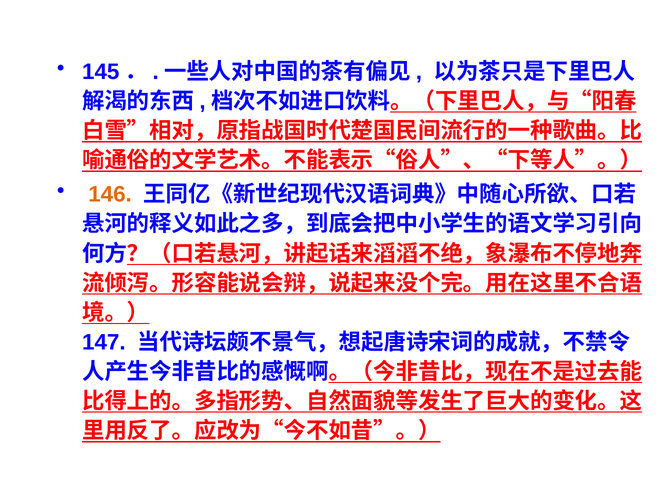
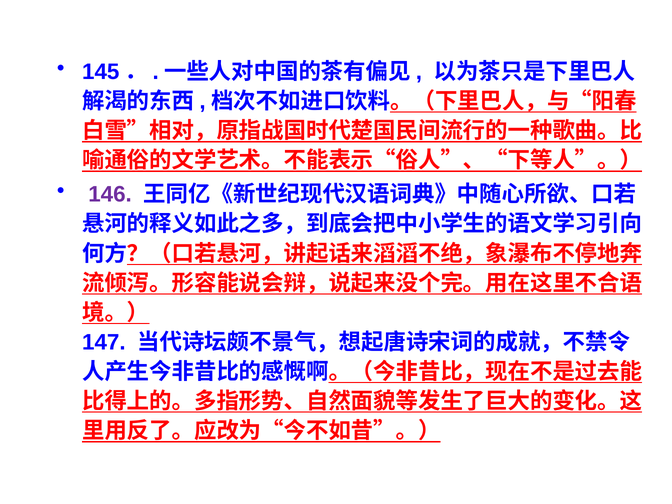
146 colour: orange -> purple (110, 195)
